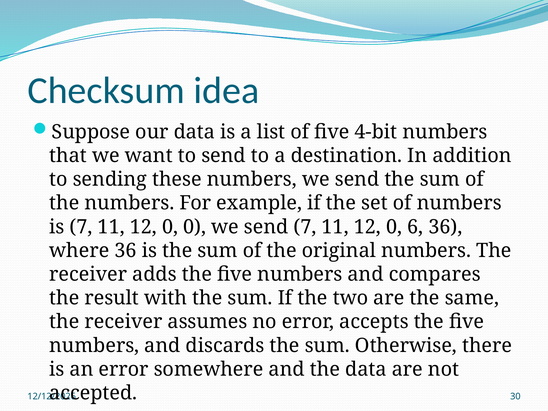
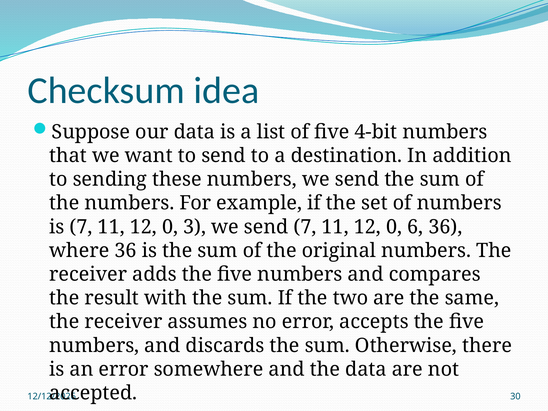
0 0: 0 -> 3 (195, 227)
